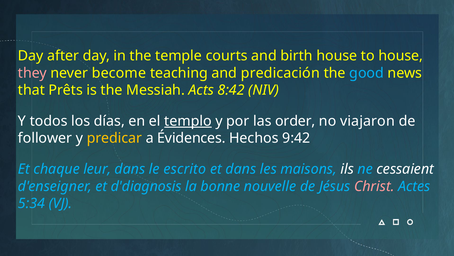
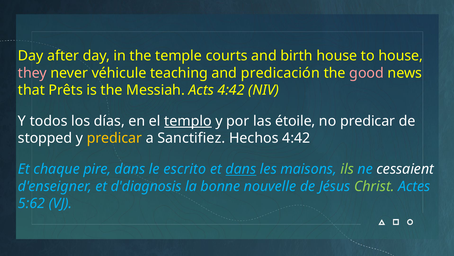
become: become -> véhicule (119, 73)
good colour: light blue -> pink (367, 73)
Acts 8:42: 8:42 -> 4:42 (231, 90)
order: order -> étoile (295, 121)
no viajaron: viajaron -> predicar (368, 121)
follower: follower -> stopped (45, 138)
Évidences: Évidences -> Sanctifiez (191, 138)
Hechos 9:42: 9:42 -> 4:42 (296, 138)
leur: leur -> pire (97, 169)
dans underline: none -> present (241, 169)
ils colour: white -> light green (347, 169)
Christ colour: pink -> light green (374, 186)
5:34: 5:34 -> 5:62 (32, 203)
